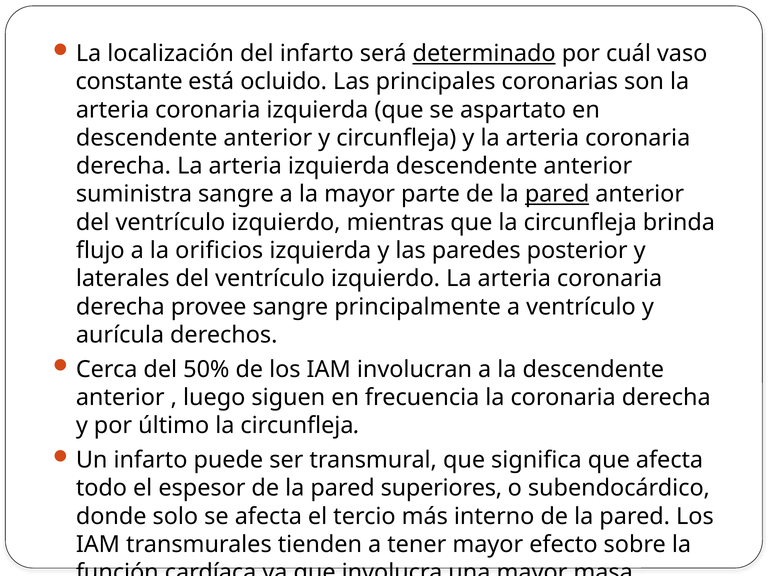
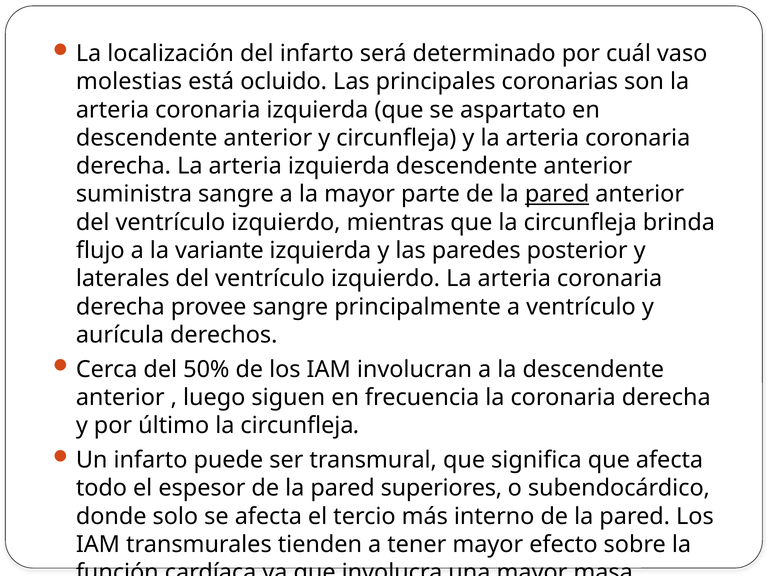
determinado underline: present -> none (484, 53)
constante: constante -> molestias (129, 82)
orificios: orificios -> variante (219, 251)
